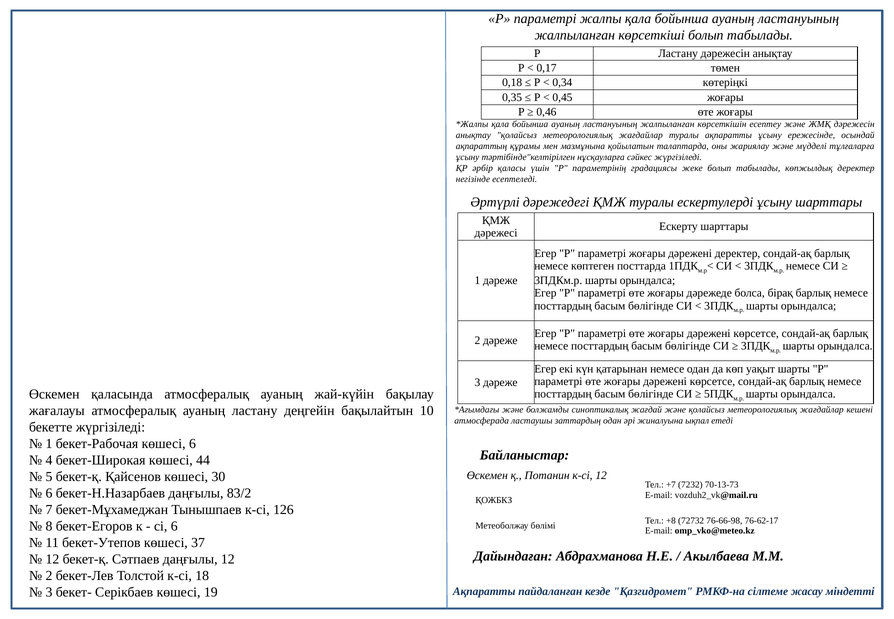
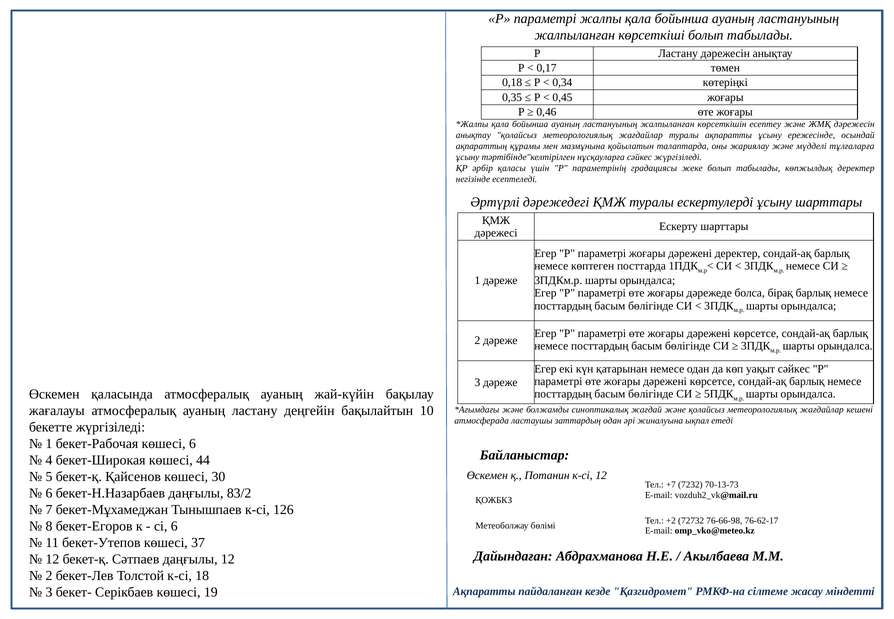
уақыт шарты: шарты -> сәйкес (794, 369)
+8: +8 -> +2 (671, 521)
